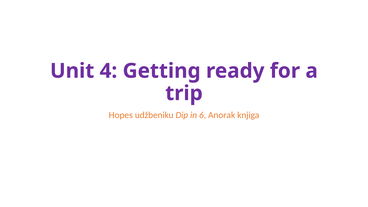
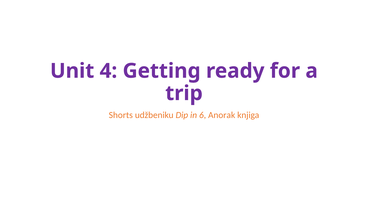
Hopes: Hopes -> Shorts (121, 115)
